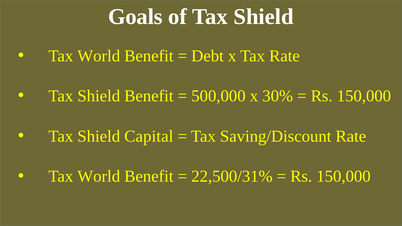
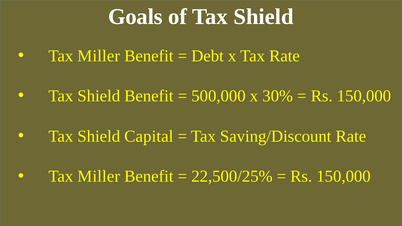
World: World -> Miller (99, 56)
World: World -> Miller (99, 176)
22,500/31%: 22,500/31% -> 22,500/25% (232, 176)
